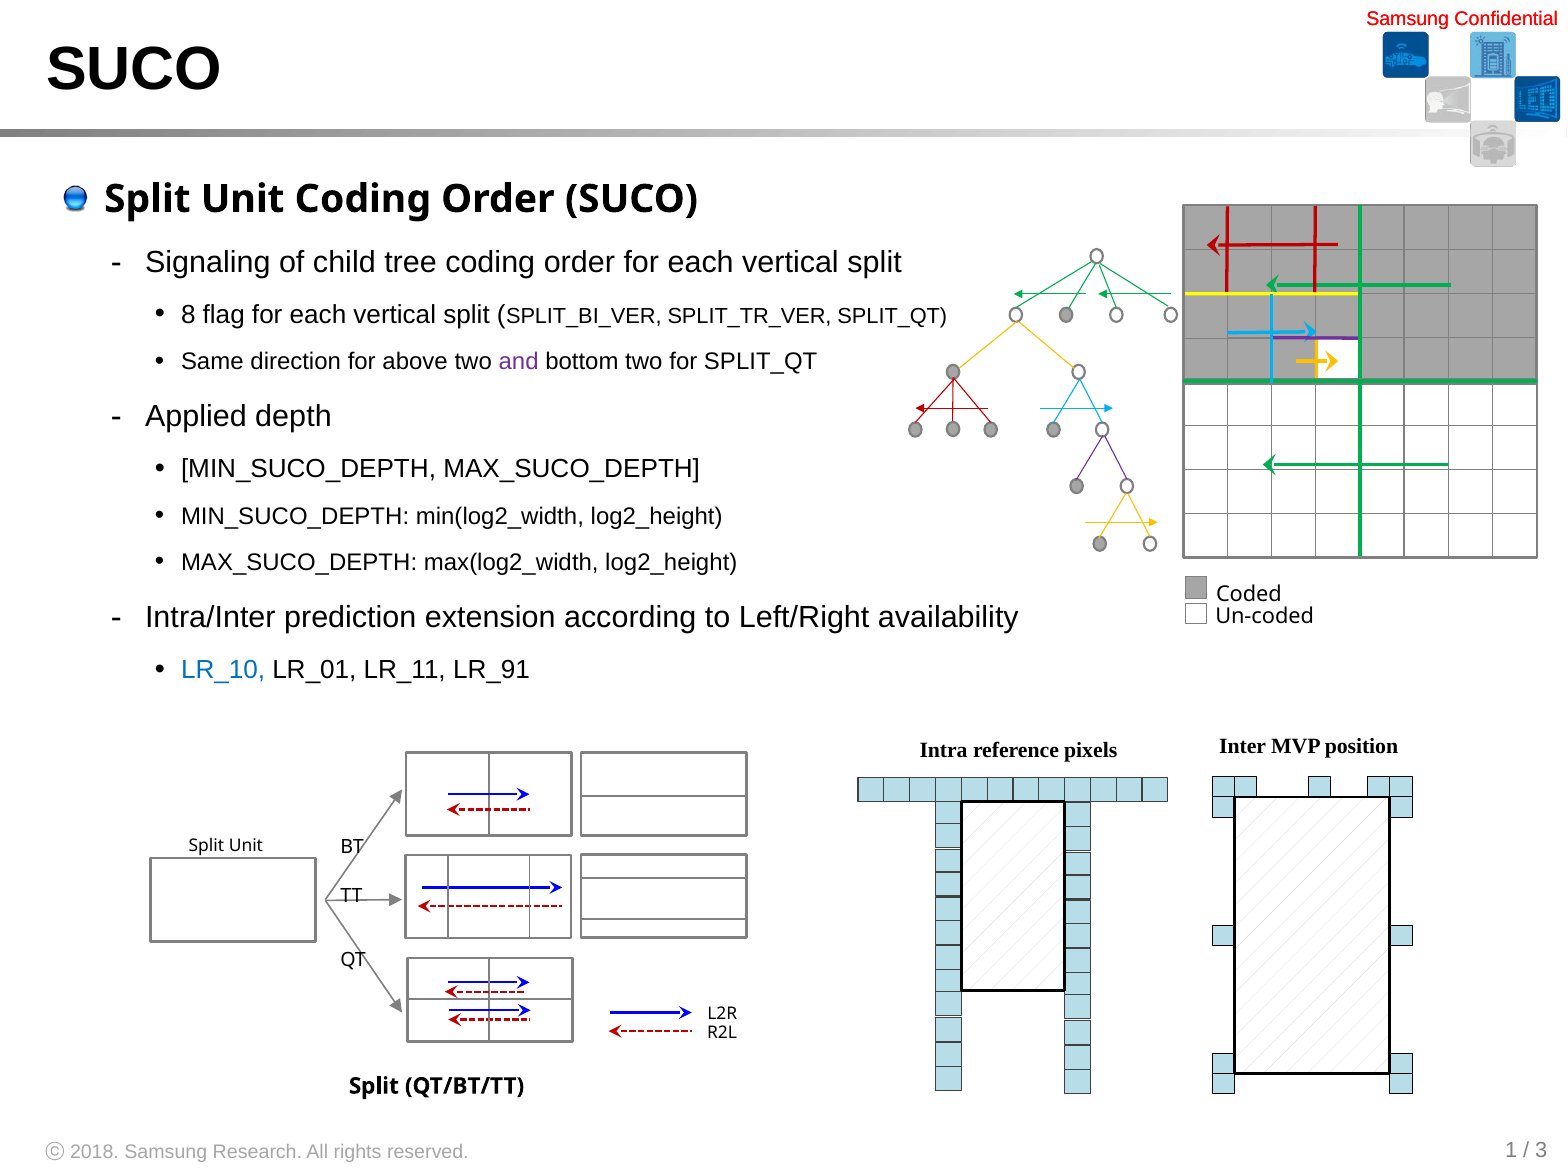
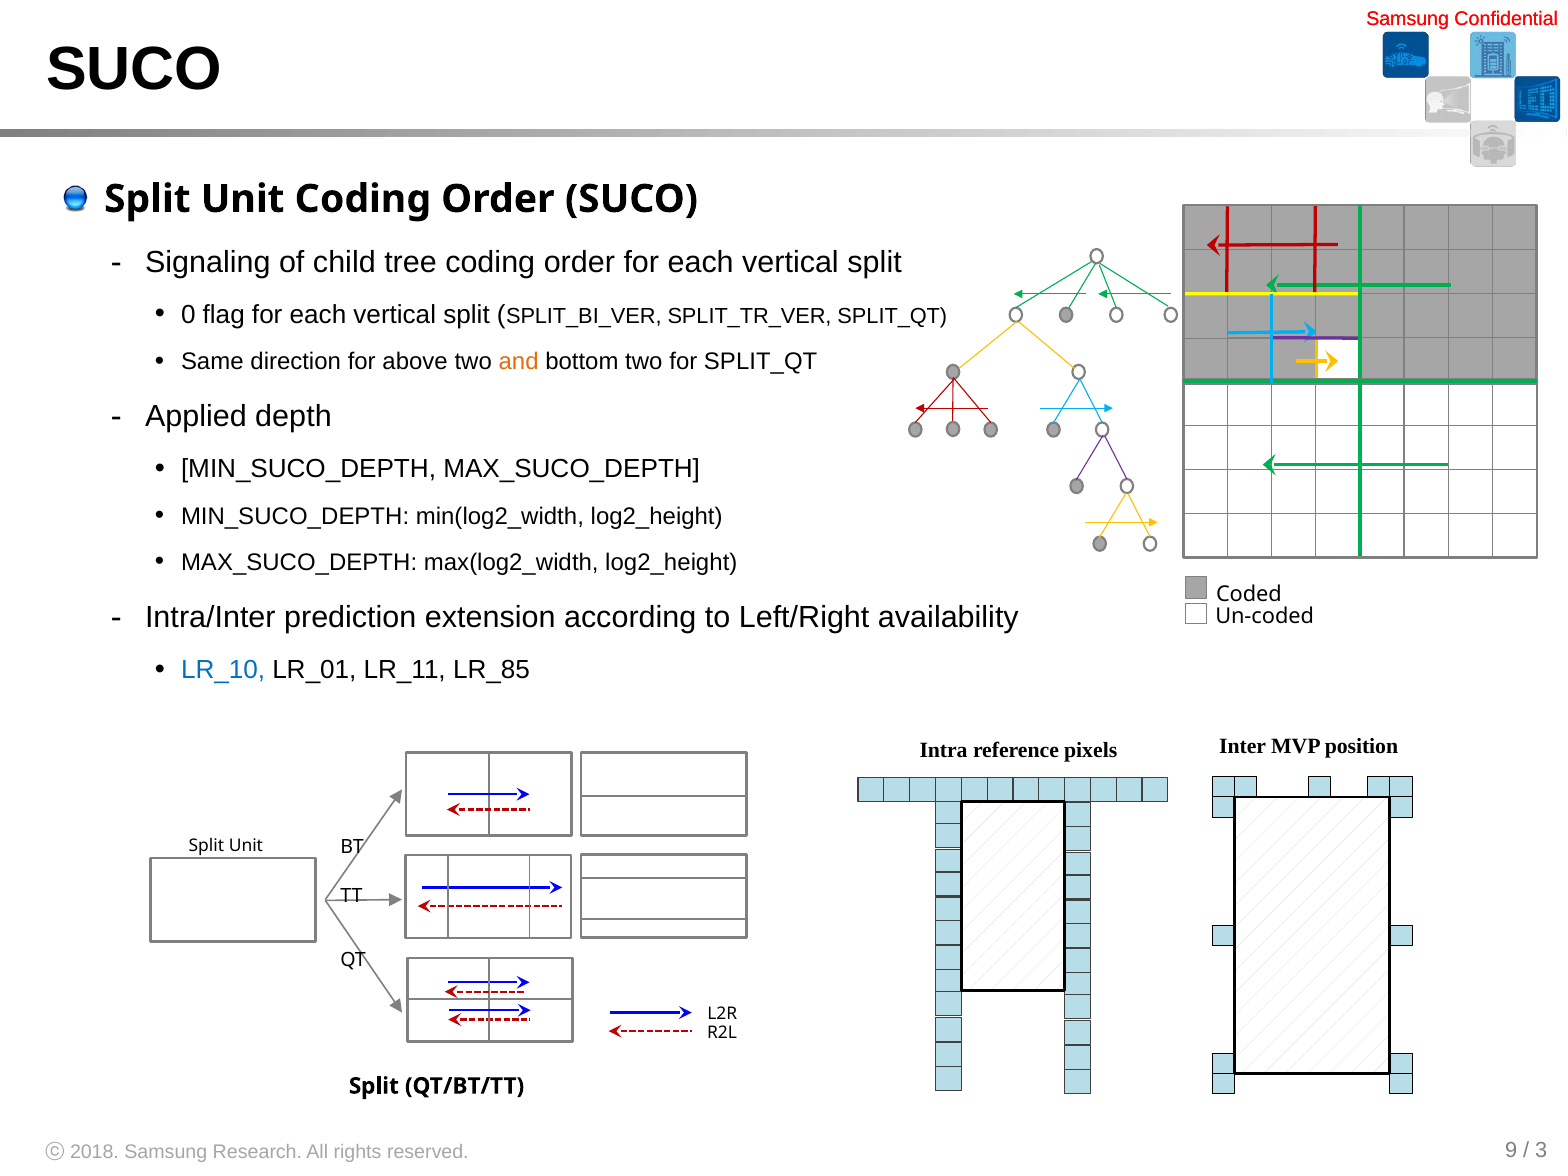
8: 8 -> 0 (188, 315)
and colour: purple -> orange (519, 362)
LR_91: LR_91 -> LR_85 (492, 670)
1: 1 -> 9 (1511, 1151)
